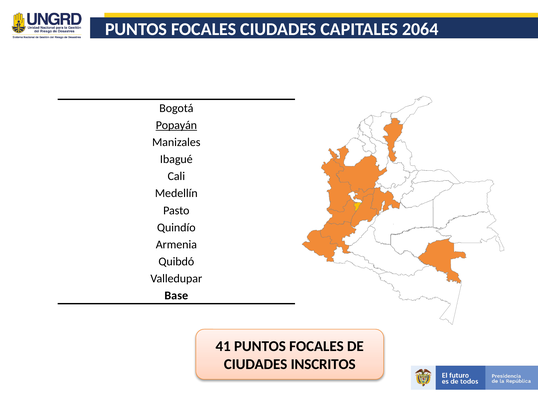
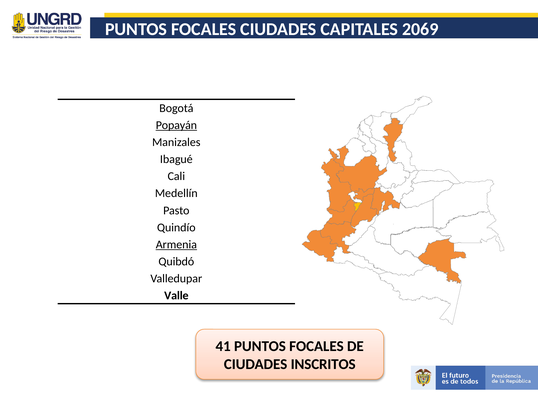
2064: 2064 -> 2069 (420, 29)
Armenia underline: none -> present (176, 245)
Base: Base -> Valle (176, 296)
